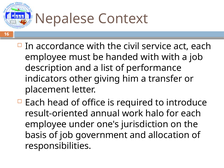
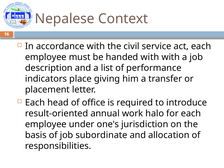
other: other -> place (81, 79)
government: government -> subordinate (101, 135)
